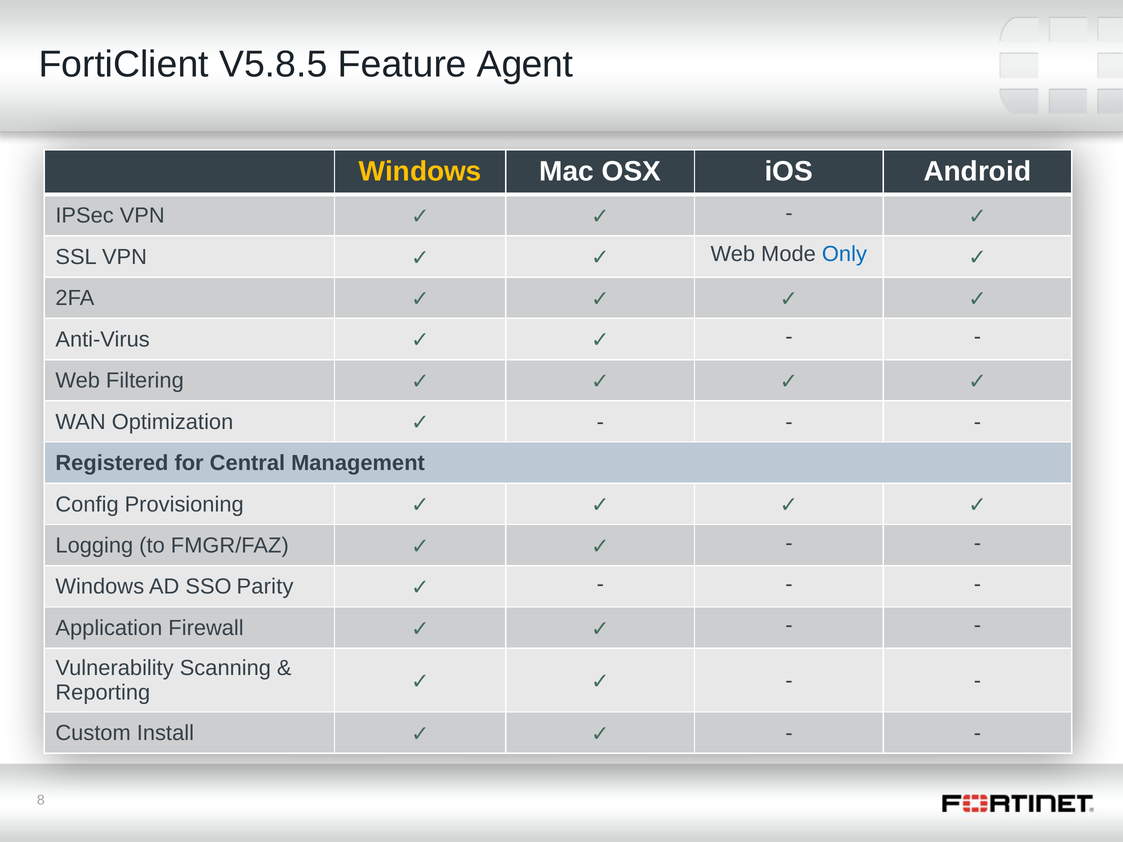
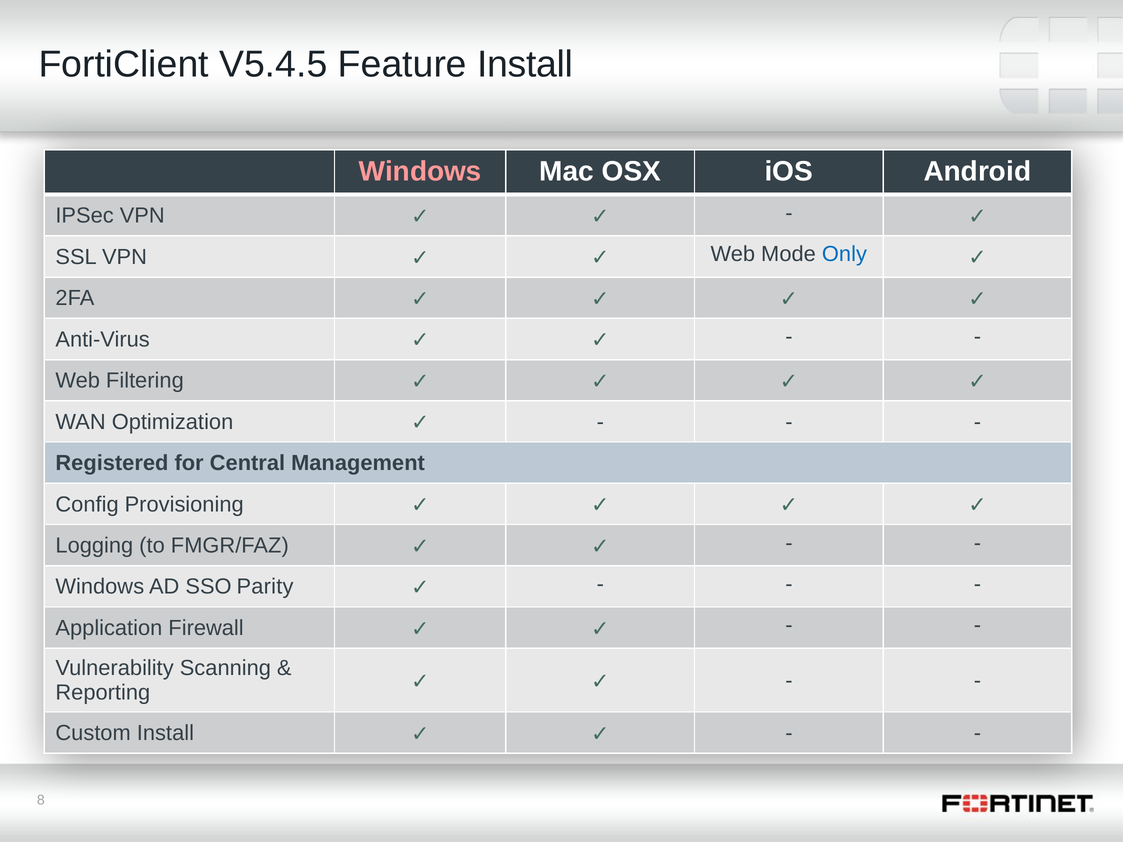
V5.8.5: V5.8.5 -> V5.4.5 (273, 64)
Feature Agent: Agent -> Install (525, 64)
Windows colour: yellow -> pink (420, 172)
